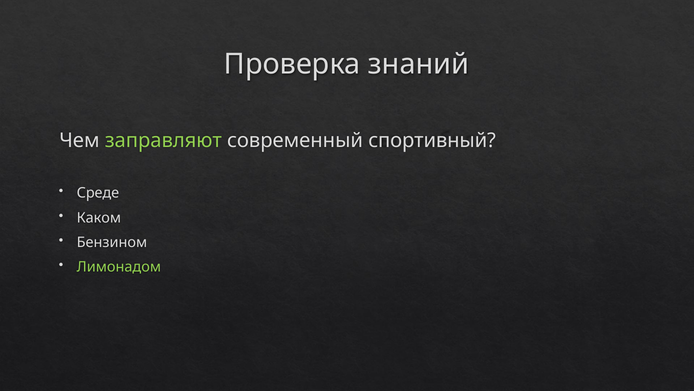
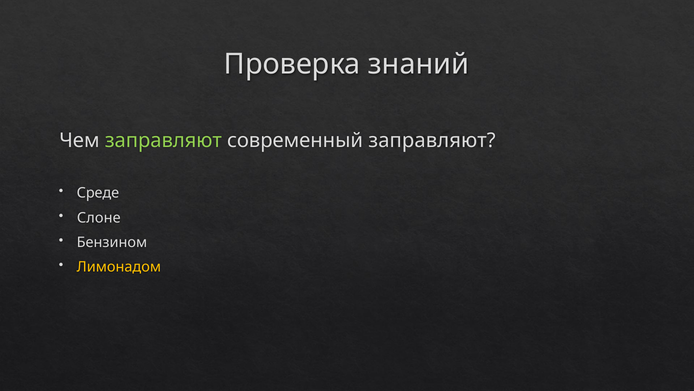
современный спортивный: спортивный -> заправляют (432, 141)
Каком: Каком -> Слоне (99, 217)
Лимонадом colour: light green -> yellow (119, 267)
